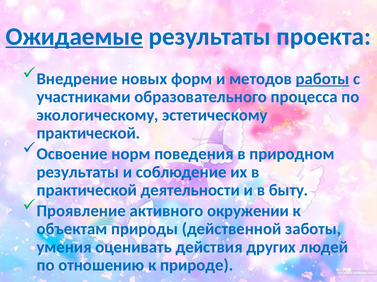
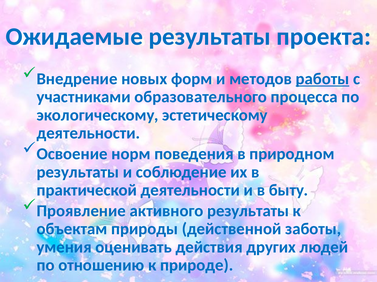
Ожидаемые underline: present -> none (74, 37)
практической: практической -> деятельности (88, 133)
активного окружении: окружении -> результаты (248, 211)
